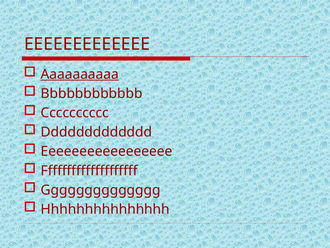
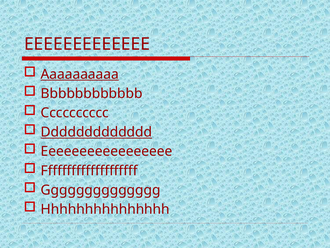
Ddddddddddddd underline: none -> present (96, 132)
